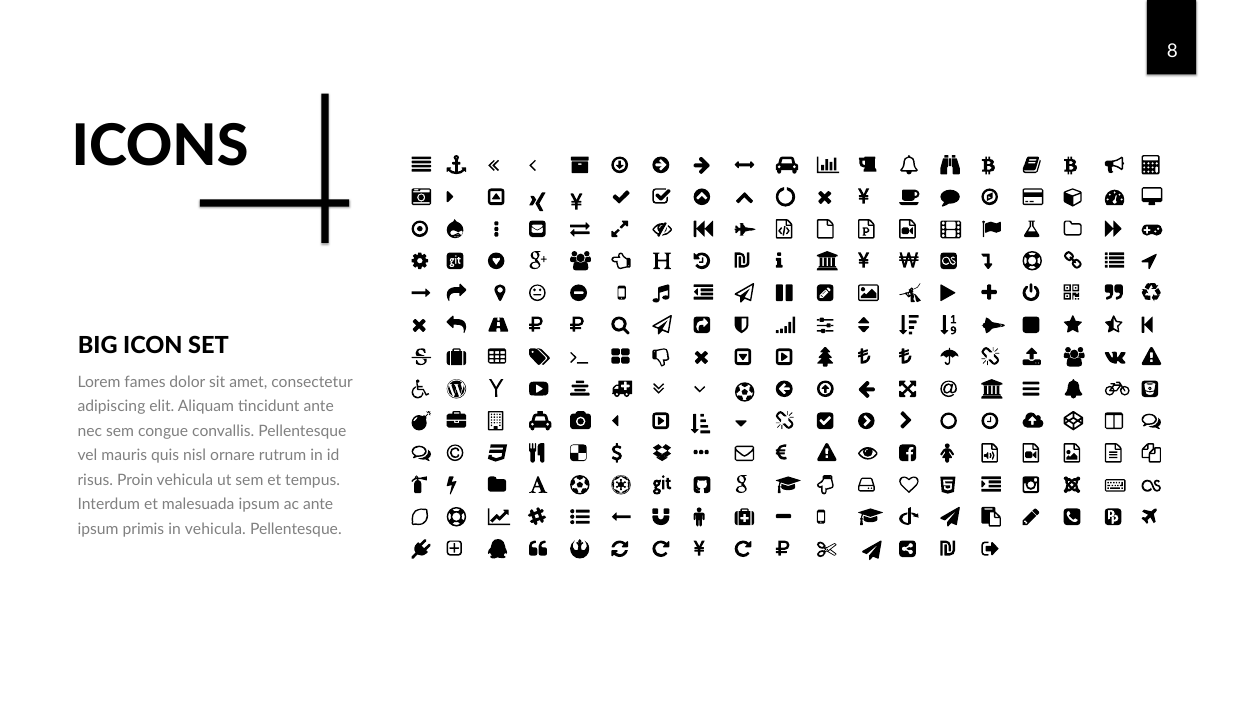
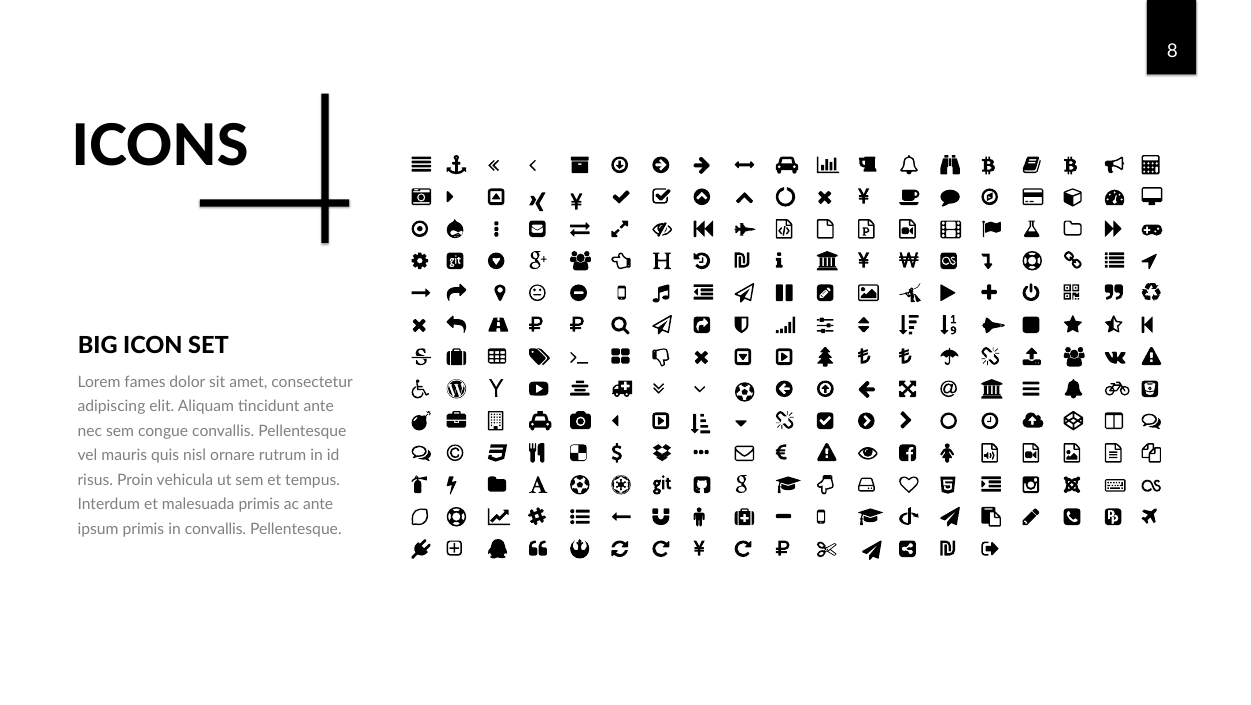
malesuada ipsum: ipsum -> primis (259, 505)
in vehicula: vehicula -> convallis (215, 529)
